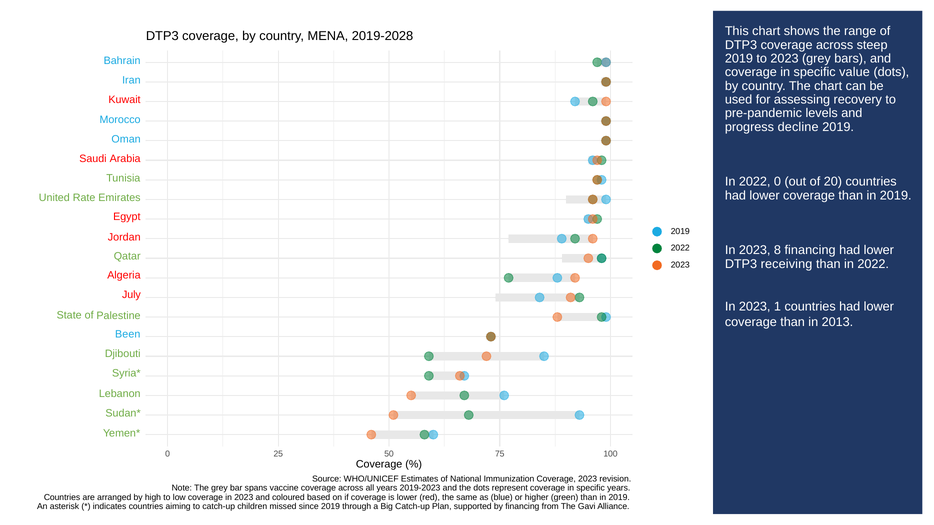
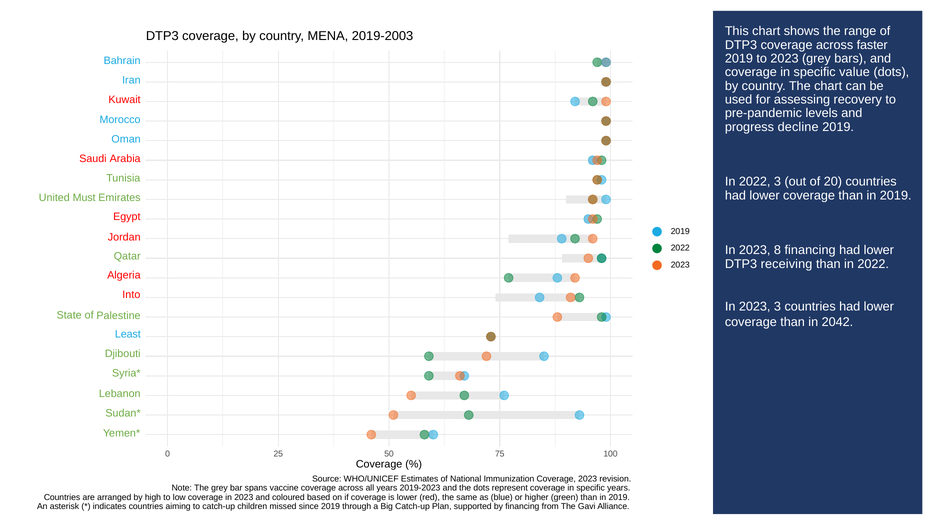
2019-2028: 2019-2028 -> 2019-2003 (383, 36)
steep: steep -> faster (872, 45)
2022 0: 0 -> 3 (778, 182)
Rate: Rate -> Must (84, 198)
July: July -> Into (131, 295)
2023 1: 1 -> 3 (778, 307)
2013: 2013 -> 2042 (837, 322)
Been: Been -> Least (128, 334)
